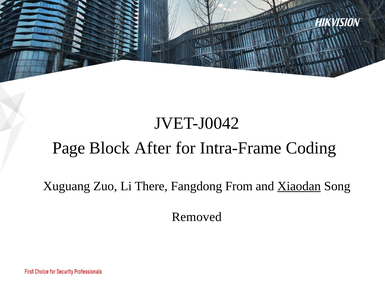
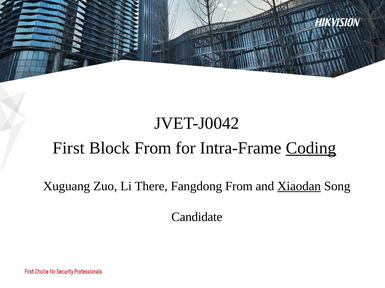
Page: Page -> First (69, 148)
Block After: After -> From (153, 148)
Coding underline: none -> present (311, 148)
Removed: Removed -> Candidate (197, 217)
